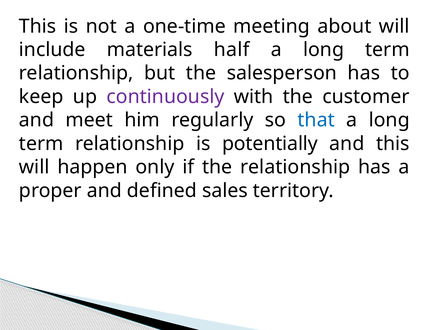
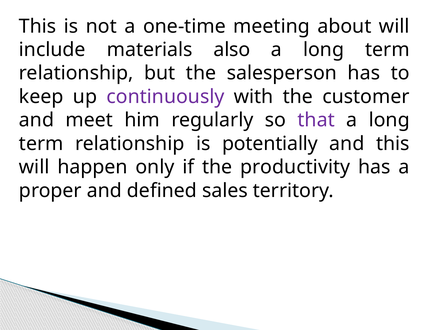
half: half -> also (232, 50)
that colour: blue -> purple (316, 120)
the relationship: relationship -> productivity (295, 167)
